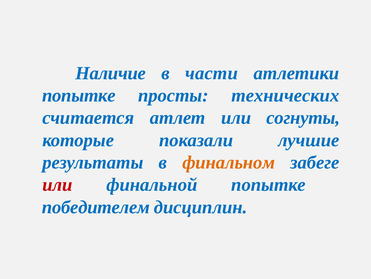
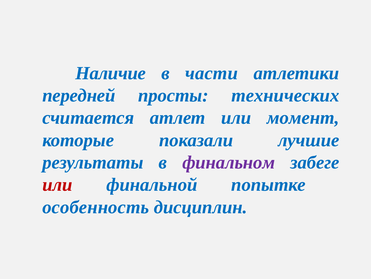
попытке: попытке -> передней (79, 95)
согнуты: согнуты -> момент (303, 118)
финальном colour: orange -> purple (229, 162)
победителем: победителем -> особенность (96, 207)
